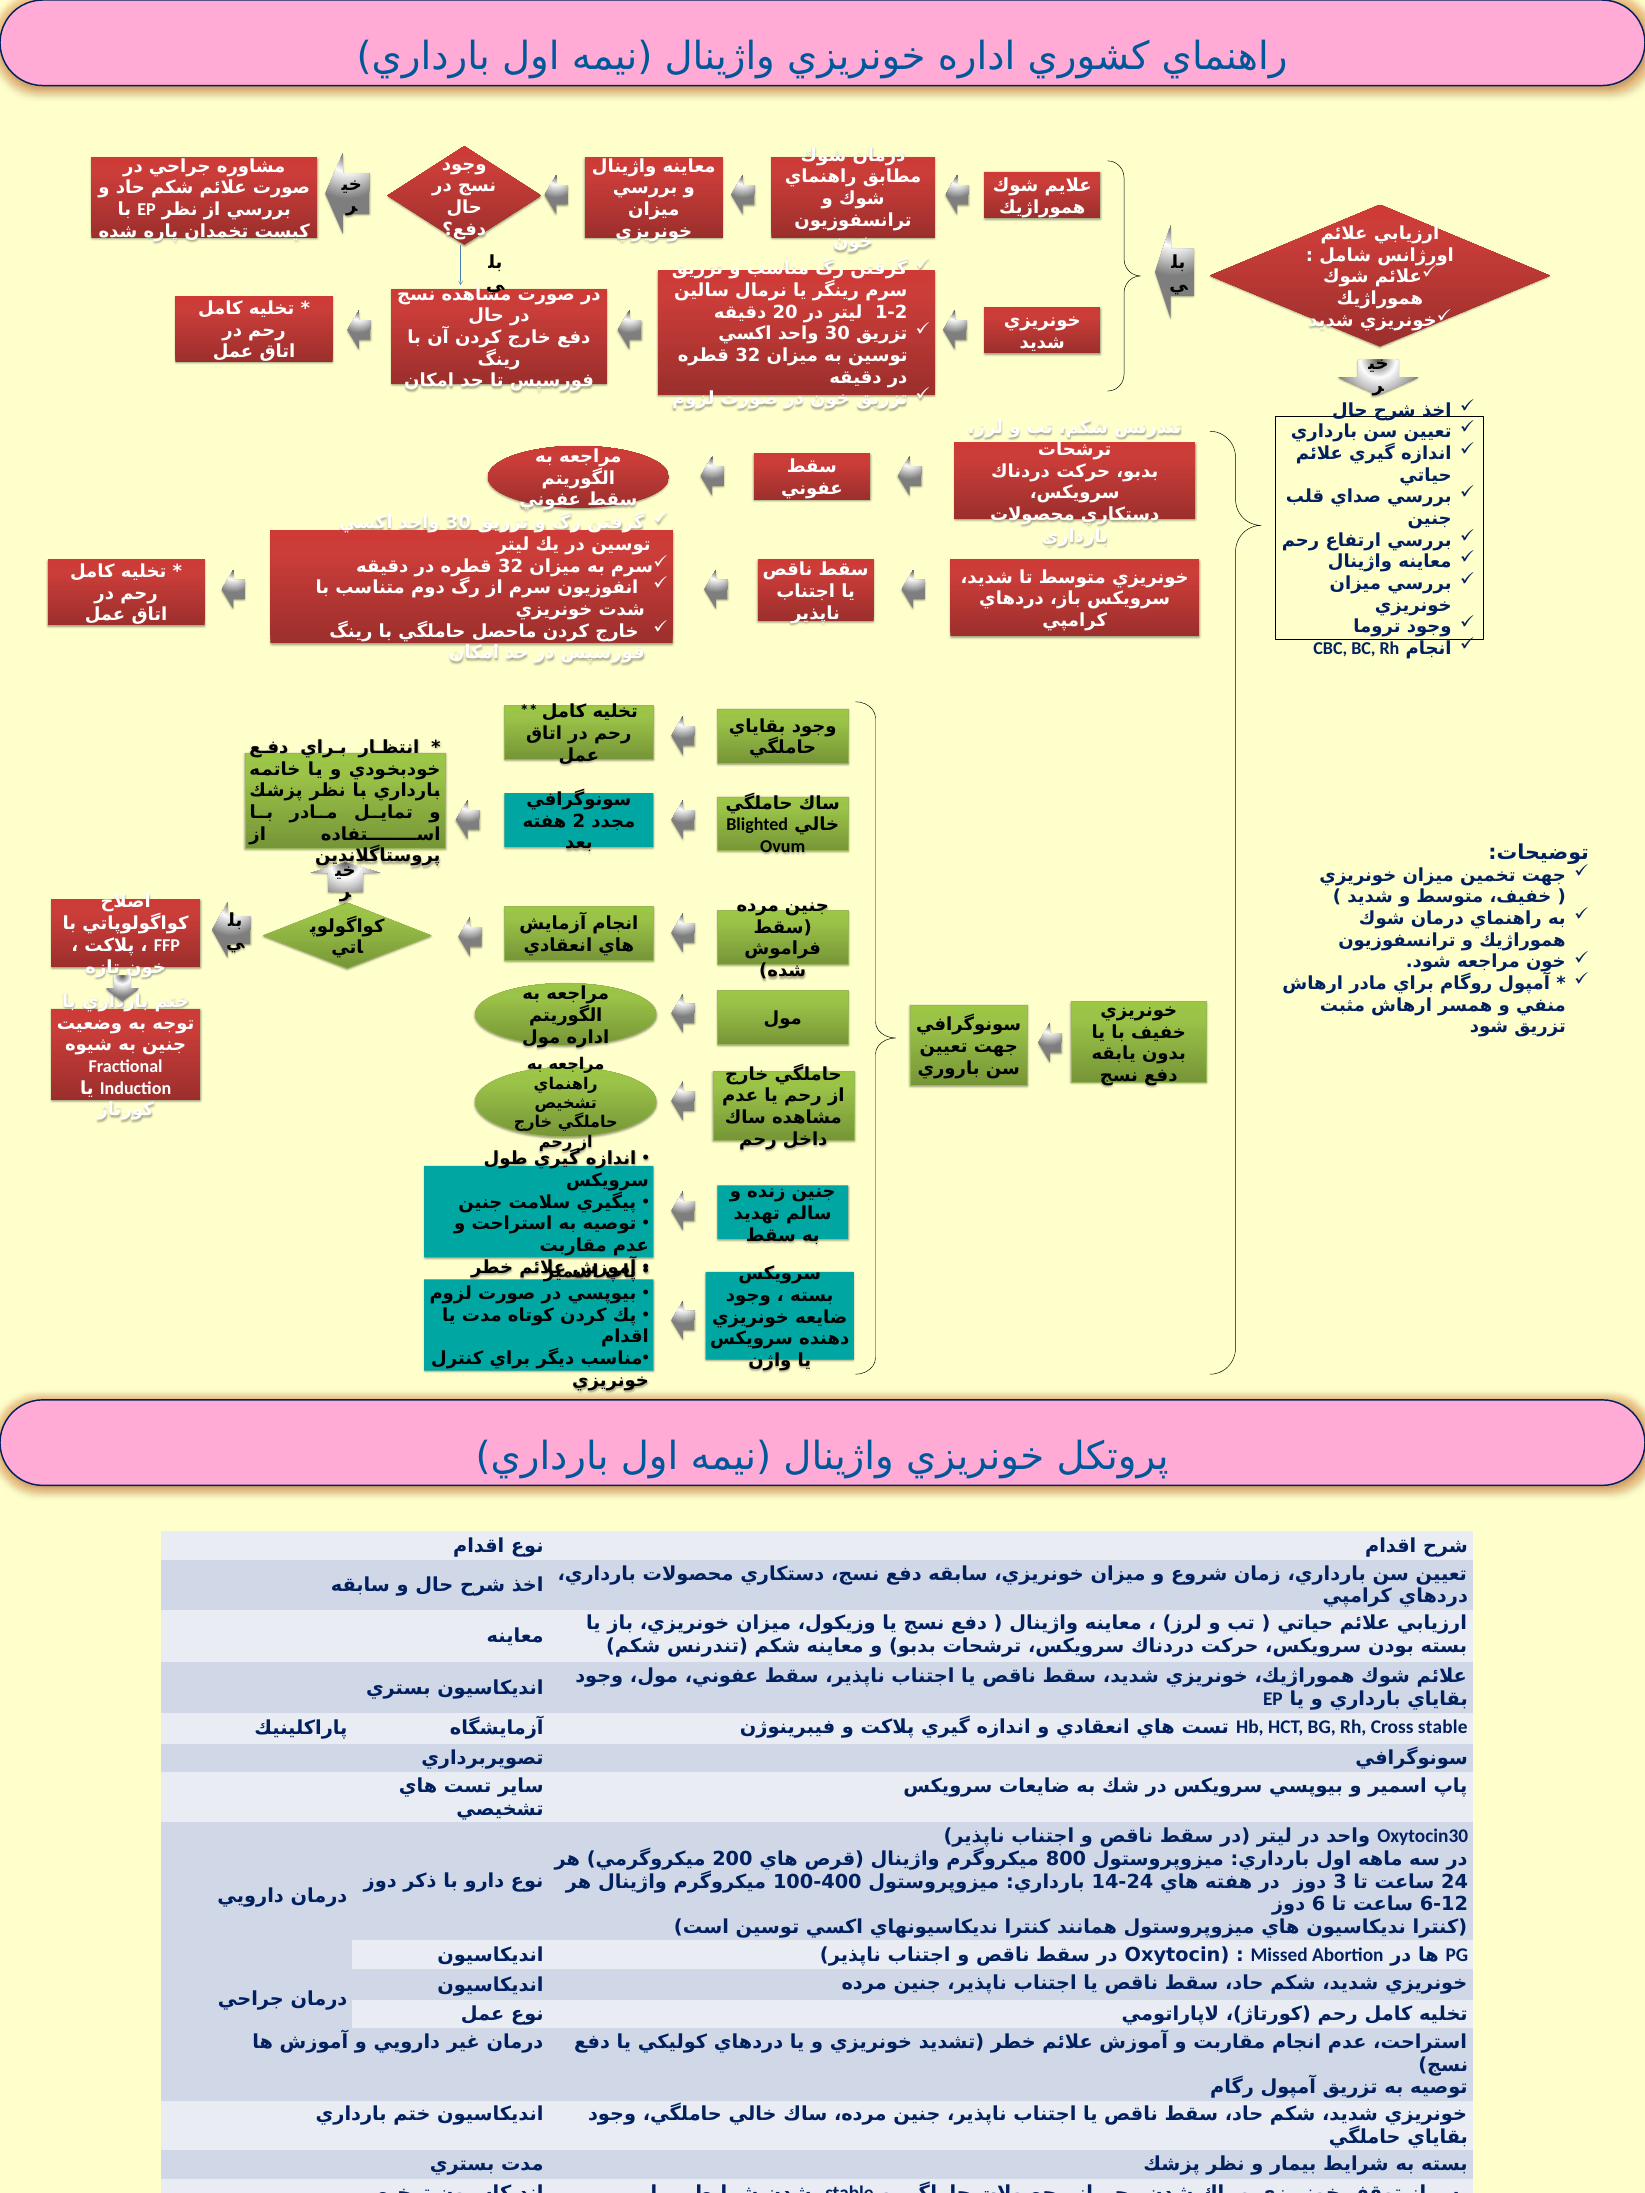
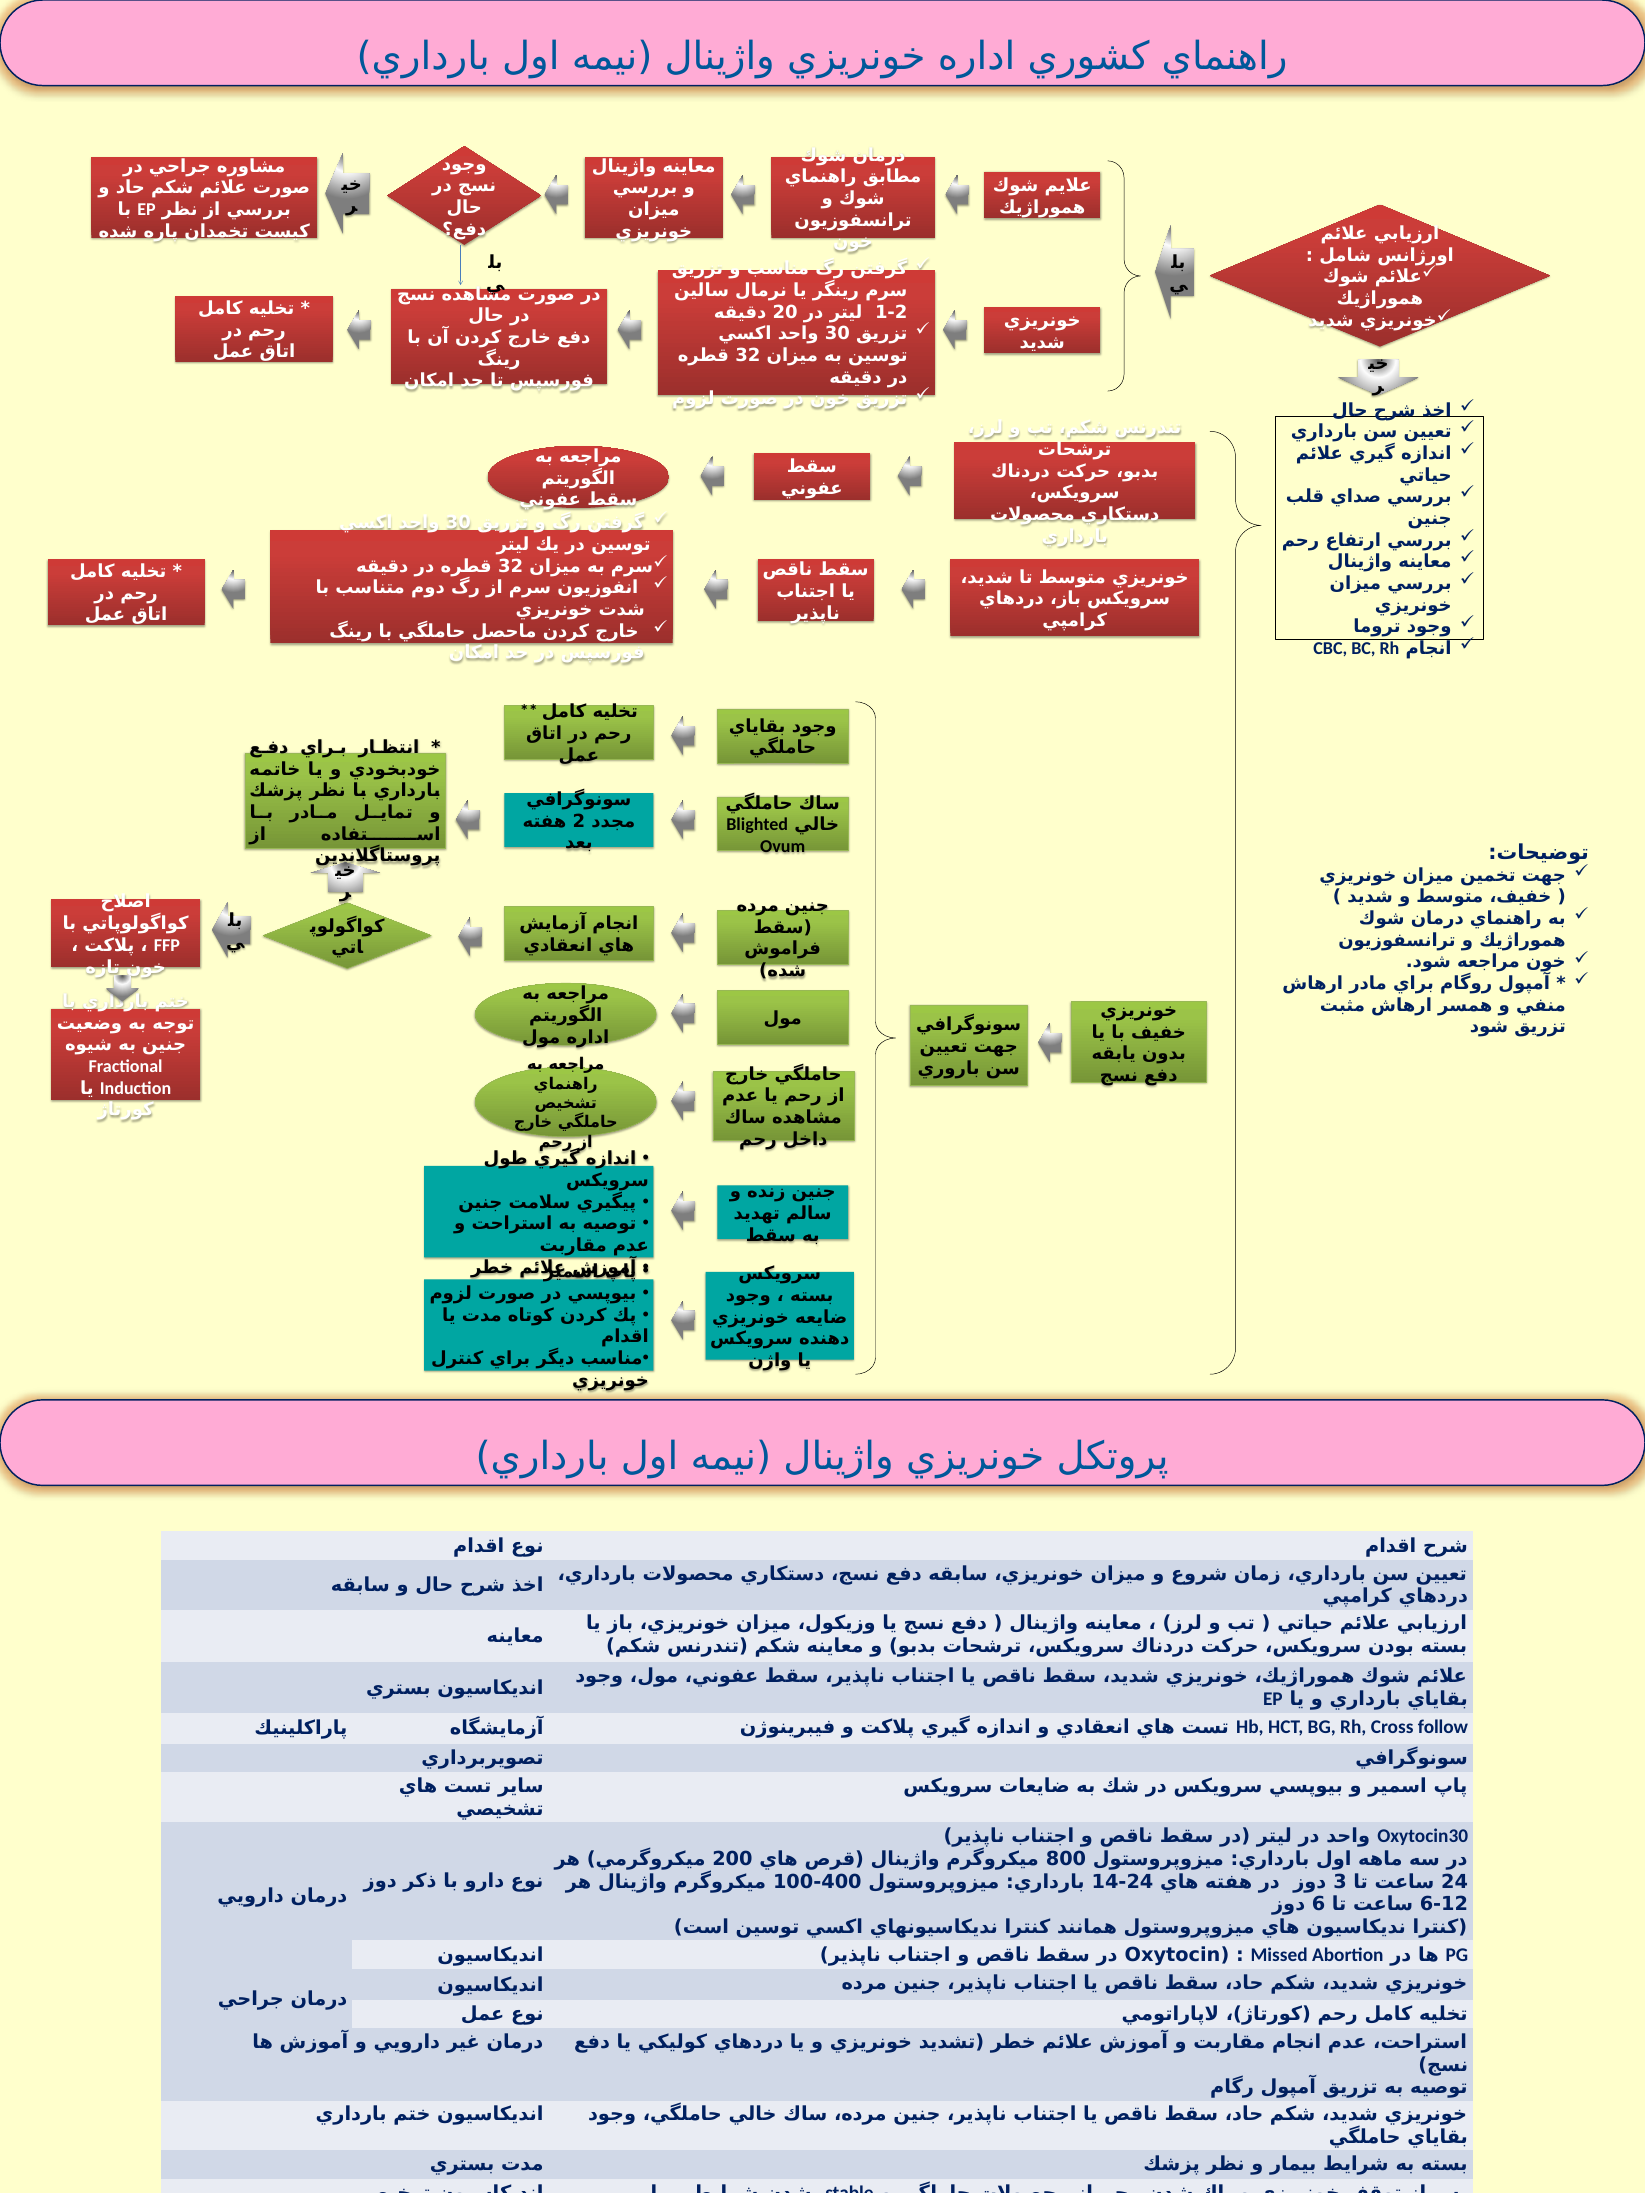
Cross stable: stable -> follow (1443, 1727)
